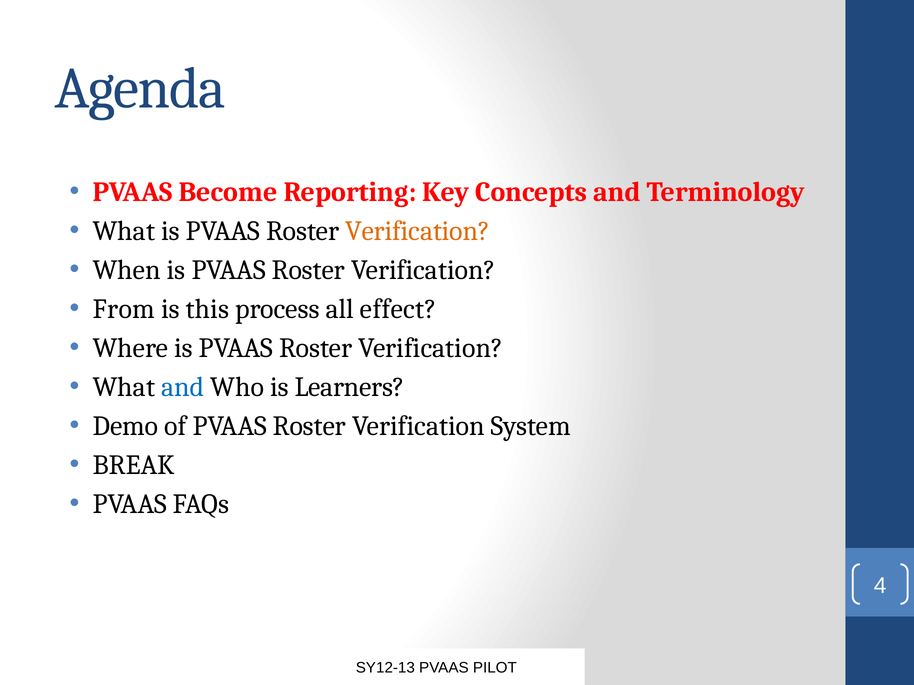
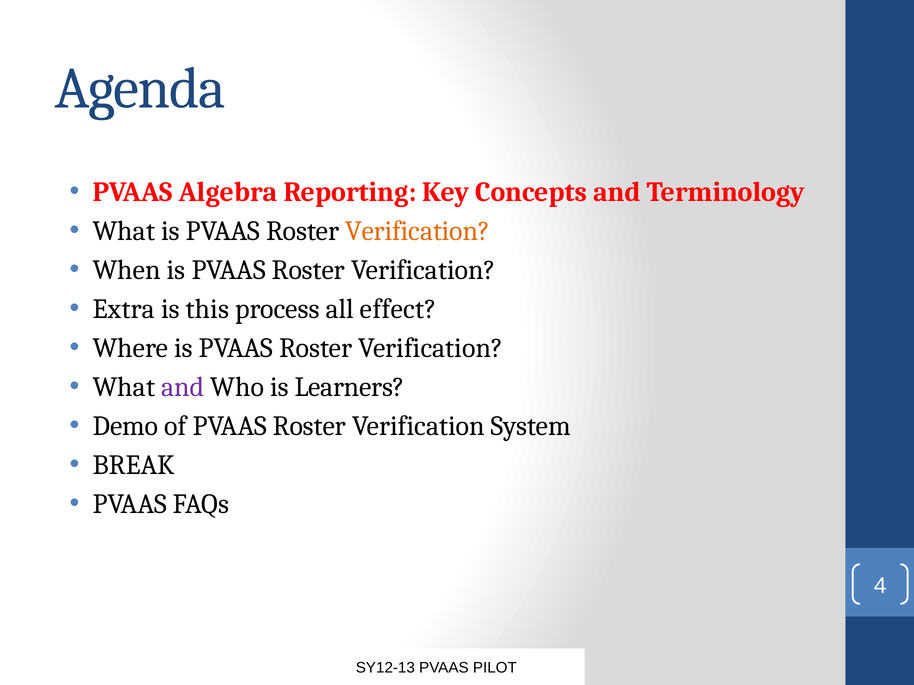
Become: Become -> Algebra (228, 192)
From: From -> Extra (124, 309)
and colour: blue -> purple (183, 387)
